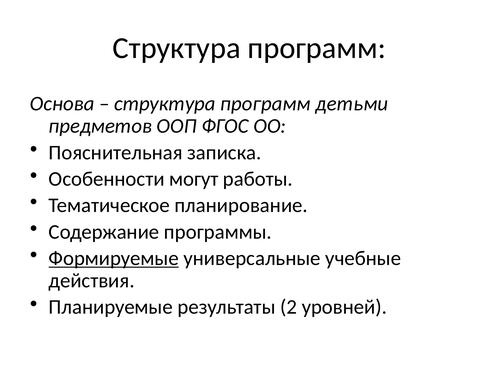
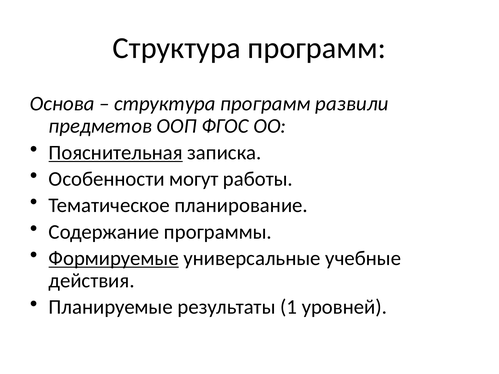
детьми: детьми -> развили (352, 104)
Пояснительная underline: none -> present (116, 153)
2: 2 -> 1 (289, 307)
